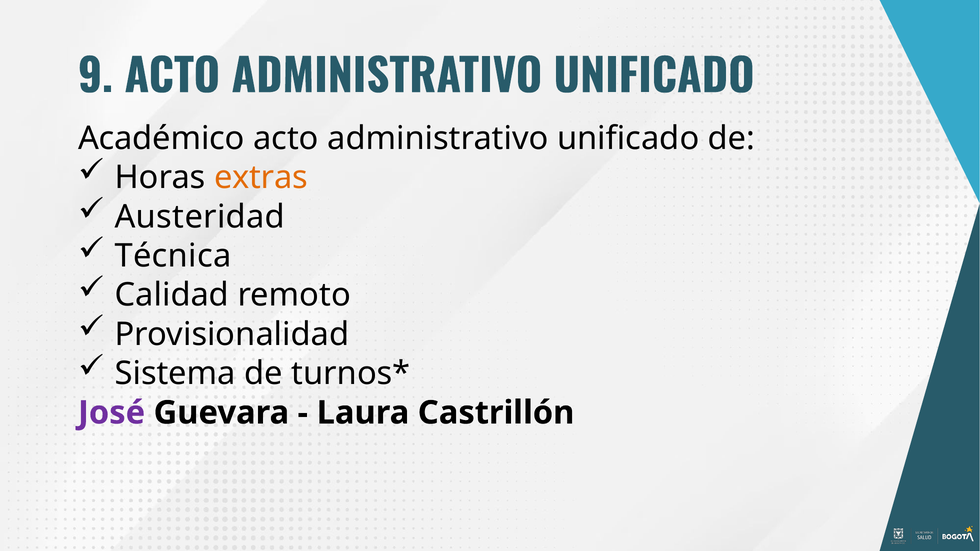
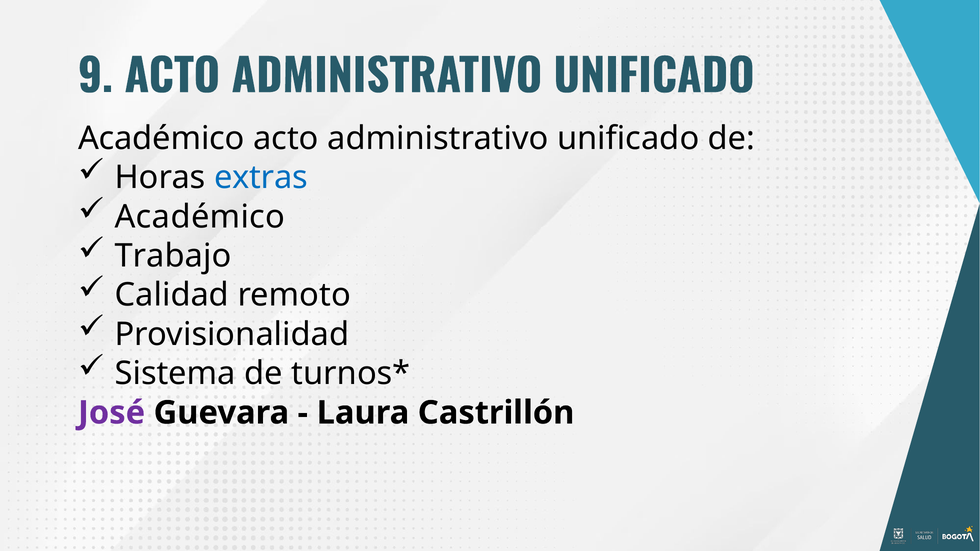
extras colour: orange -> blue (261, 178)
Austeridad: Austeridad -> Académico (200, 217)
Técnica: Técnica -> Trabajo (173, 256)
